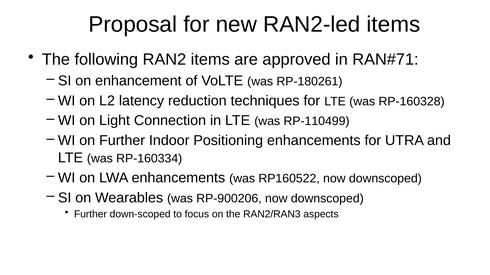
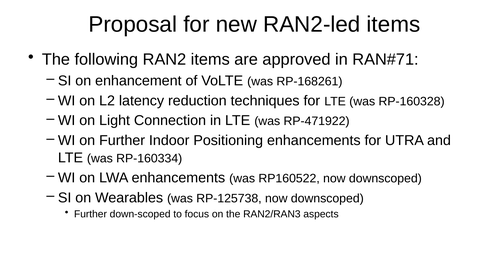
RP-180261: RP-180261 -> RP-168261 (309, 82)
RP-110499: RP-110499 -> RP-471922 (317, 122)
RP-900206: RP-900206 -> RP-125738 (229, 199)
